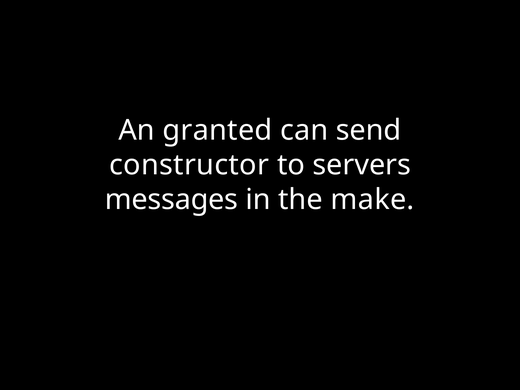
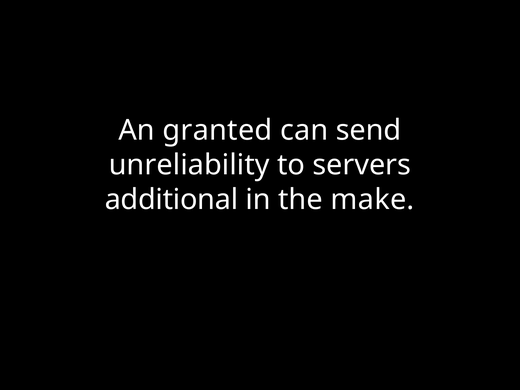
constructor: constructor -> unreliability (189, 165)
messages: messages -> additional (171, 200)
